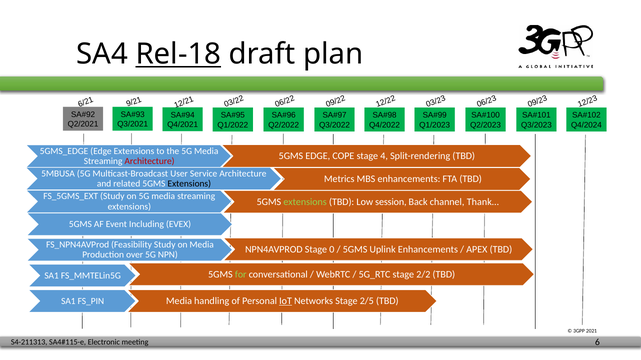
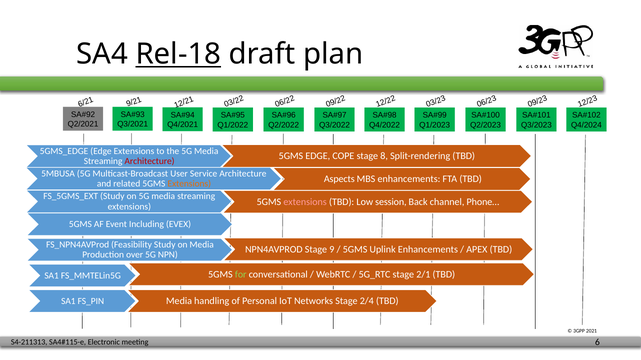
4: 4 -> 8 (384, 156)
Metrics: Metrics -> Aspects (339, 179)
Extensions colour: black -> orange (189, 184)
extensions colour: light green -> pink (305, 202)
Thank…: Thank… -> Phone… (483, 202)
Stage 0: 0 -> 9 (332, 250)
2/2: 2/2 -> 2/1 (423, 275)
IoT underline: present -> none (286, 302)
2/5: 2/5 -> 2/4 (367, 302)
